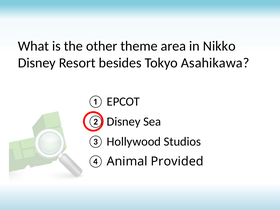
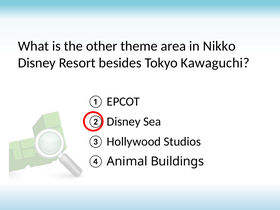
Asahikawa: Asahikawa -> Kawaguchi (215, 63)
Provided: Provided -> Buildings (177, 161)
